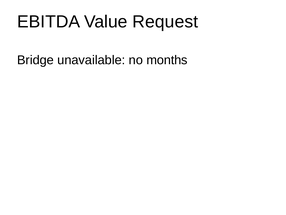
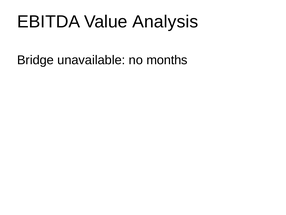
Request: Request -> Analysis (165, 22)
